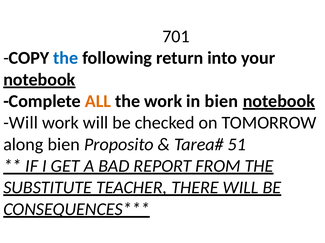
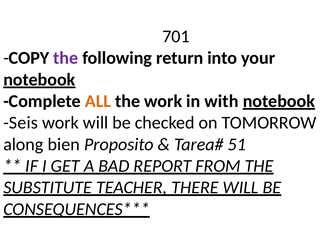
the colour: blue -> purple (66, 58)
in bien: bien -> with (221, 101)
Will: Will -> Seis (21, 123)
